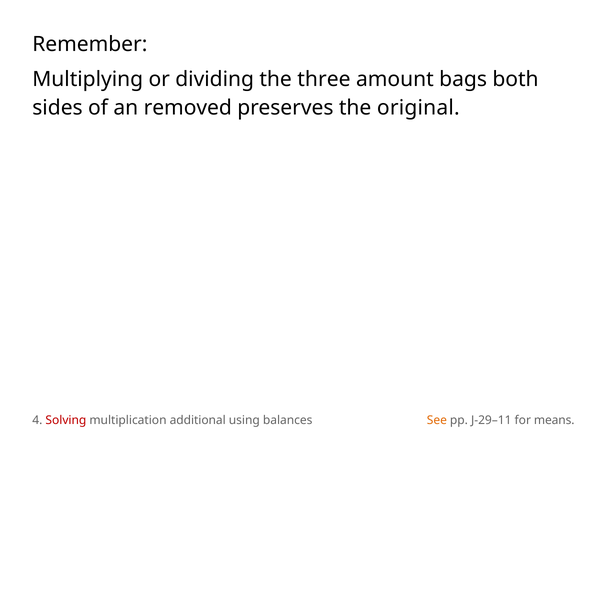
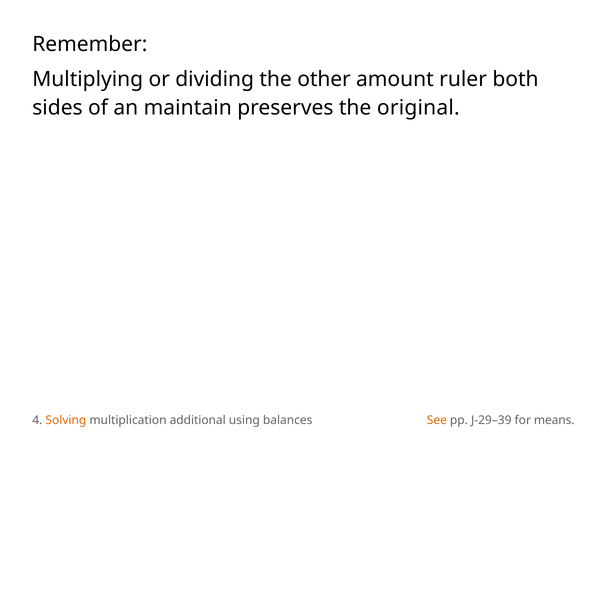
three: three -> other (324, 79)
bags: bags -> ruler (463, 79)
removed: removed -> maintain (188, 108)
Solving colour: red -> orange (66, 420)
J-29–11: J-29–11 -> J-29–39 (491, 420)
